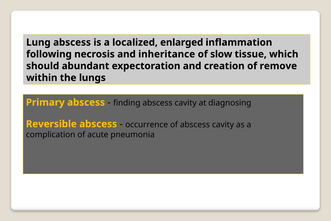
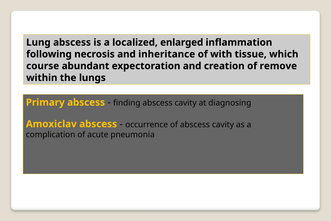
slow: slow -> with (221, 54)
should: should -> course (43, 66)
Reversible: Reversible -> Amoxiclav (51, 124)
